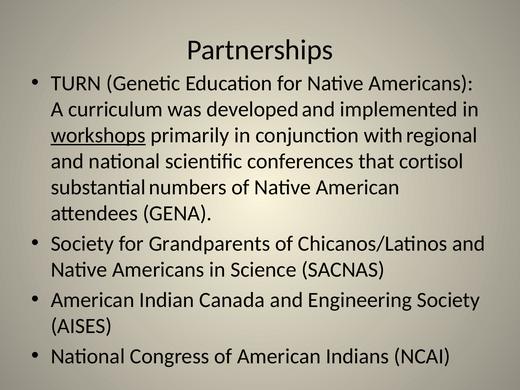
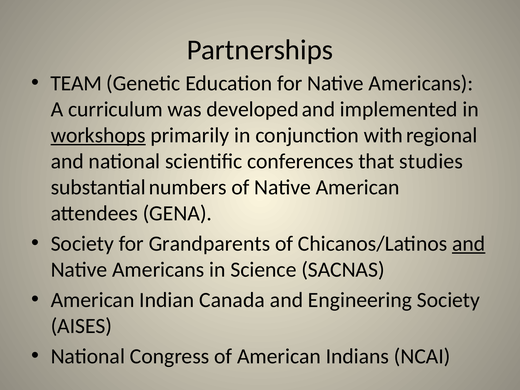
TURN: TURN -> TEAM (76, 83)
cortisol: cortisol -> studies (431, 161)
and underline: none -> present (469, 244)
